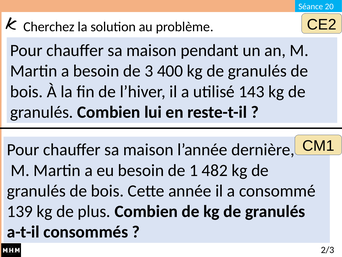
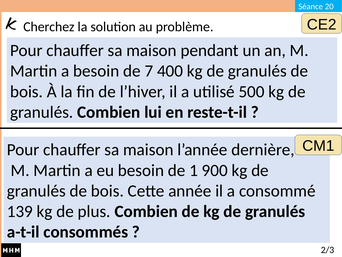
3: 3 -> 7 (149, 71)
143: 143 -> 500 (252, 91)
482: 482 -> 900 (215, 170)
